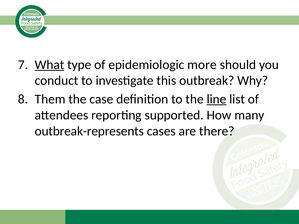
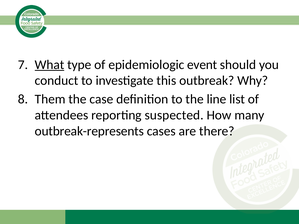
more: more -> event (202, 65)
line underline: present -> none (216, 99)
supported: supported -> suspected (174, 115)
